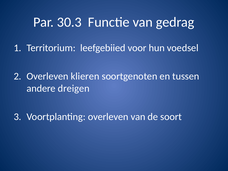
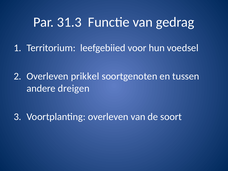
30.3: 30.3 -> 31.3 (69, 22)
klieren: klieren -> prikkel (85, 76)
